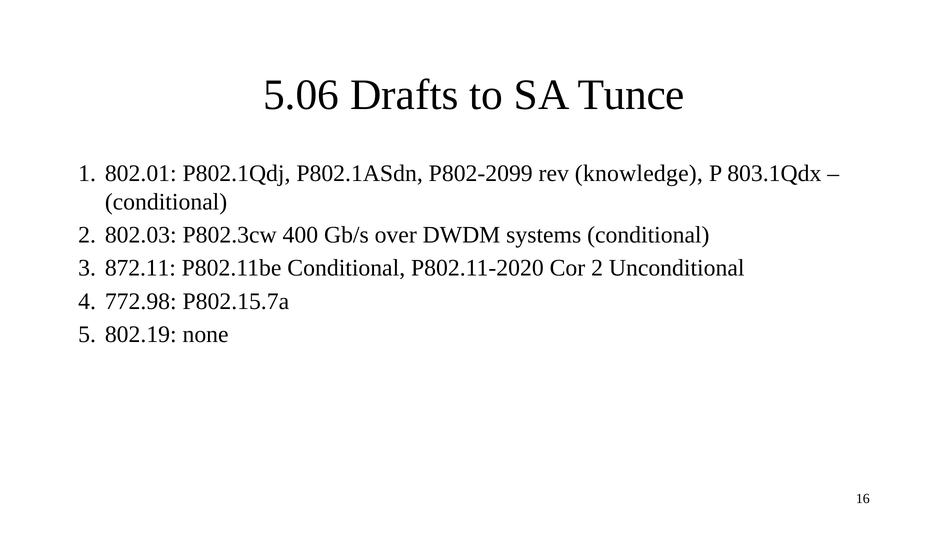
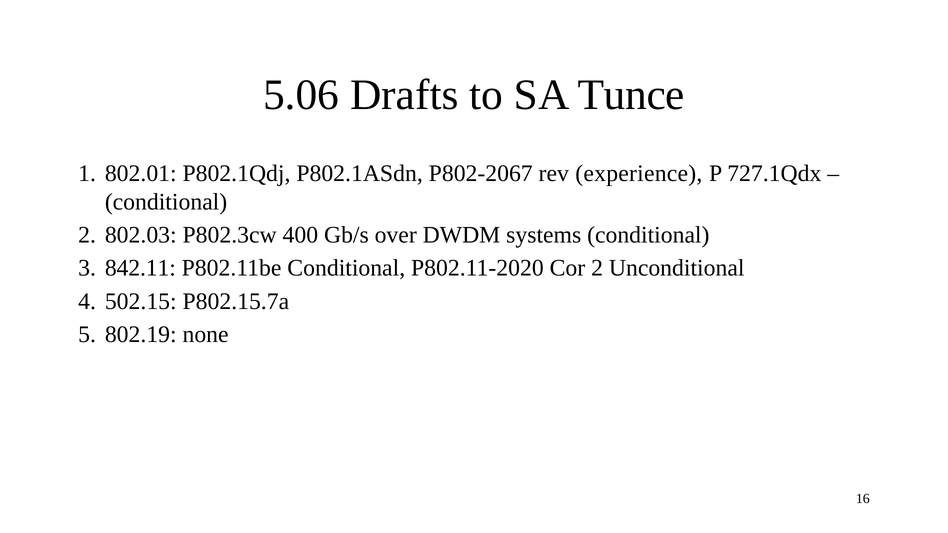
P802-2099: P802-2099 -> P802-2067 (481, 173)
knowledge: knowledge -> experience (639, 173)
803.1Qdx: 803.1Qdx -> 727.1Qdx (774, 173)
872.11: 872.11 -> 842.11 (140, 268)
772.98: 772.98 -> 502.15 (141, 301)
